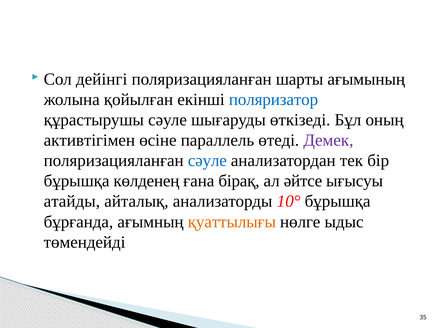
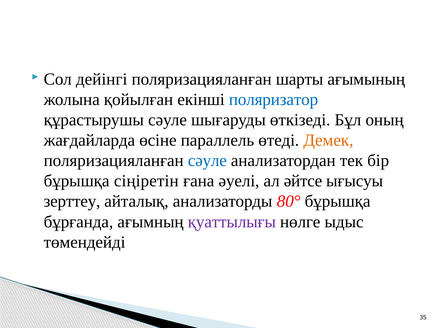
активтігімен: активтігімен -> жағдайларда (89, 140)
Демек colour: purple -> orange (328, 140)
көлденең: көлденең -> сіңіретін (146, 181)
бірақ: бірақ -> әуелі (239, 181)
атайды: атайды -> зерттеу (72, 201)
10°: 10° -> 80° (289, 201)
қуаттылығы colour: orange -> purple (232, 222)
